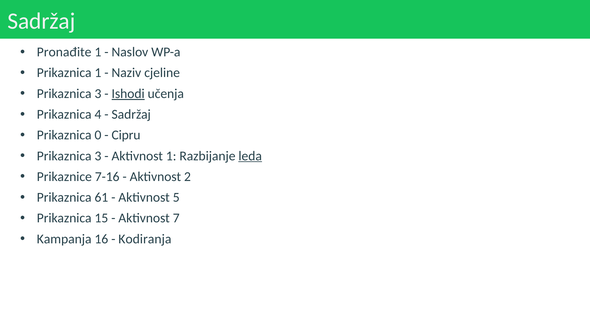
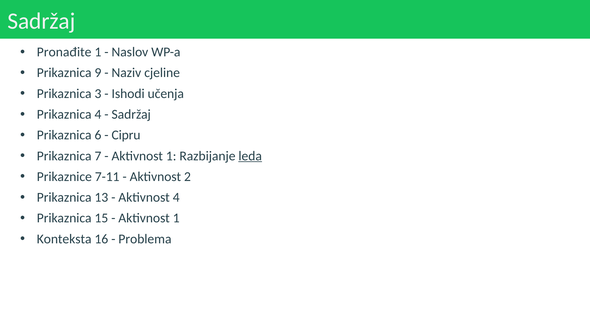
Prikaznica 1: 1 -> 9 (98, 73)
Ishodi underline: present -> none (128, 94)
0: 0 -> 6 (98, 135)
3: 3 -> 7 (98, 156)
7-16: 7-16 -> 7-11 (107, 177)
61: 61 -> 13 (101, 197)
Aktivnost 5: 5 -> 4 (176, 197)
7: 7 -> 1 (176, 218)
Kampanja: Kampanja -> Konteksta (64, 239)
Kodiranja: Kodiranja -> Problema (145, 239)
